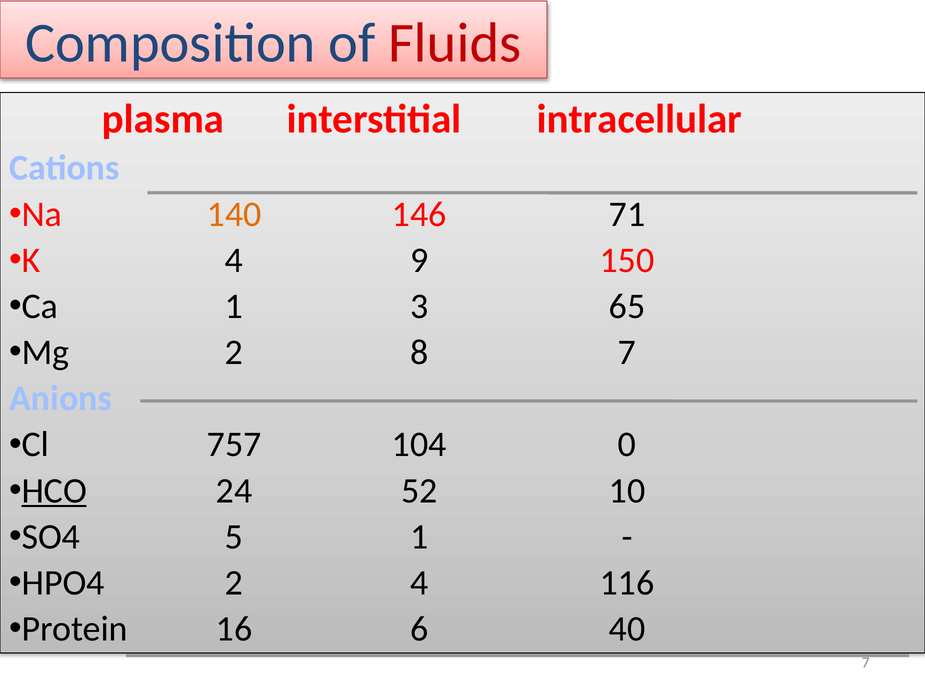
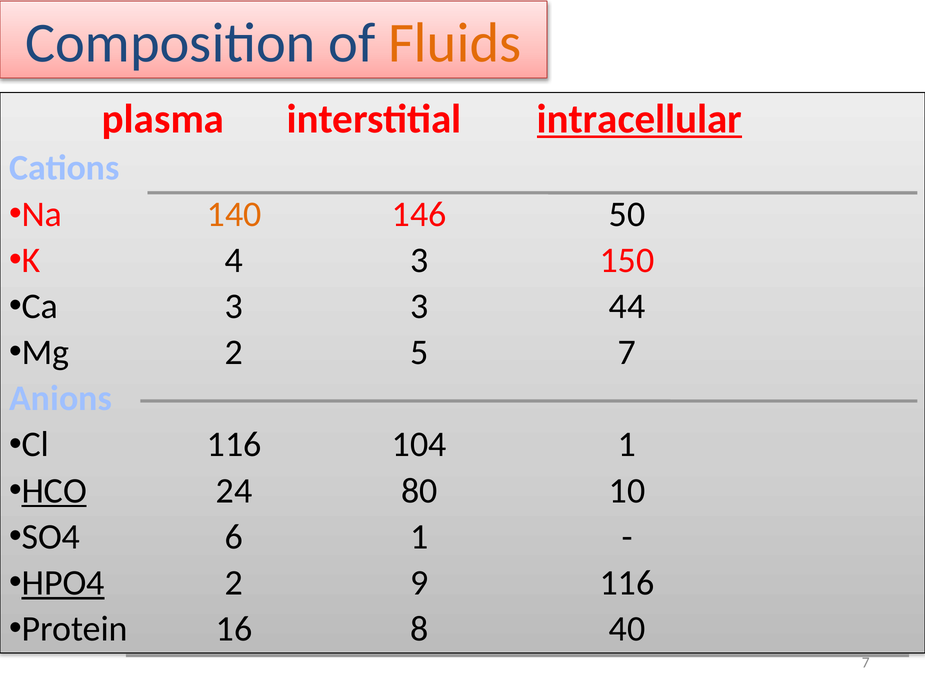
Fluids colour: red -> orange (455, 43)
intracellular underline: none -> present (639, 119)
71: 71 -> 50 (627, 214)
4 9: 9 -> 3 (419, 260)
Ca 1: 1 -> 3 (234, 306)
65: 65 -> 44 (627, 306)
8: 8 -> 5 (419, 352)
Cl 757: 757 -> 116 (234, 444)
104 0: 0 -> 1 (627, 444)
52: 52 -> 80 (419, 490)
5: 5 -> 6 (234, 537)
HPO4 underline: none -> present (63, 583)
2 4: 4 -> 9 (419, 583)
6: 6 -> 8 (419, 629)
